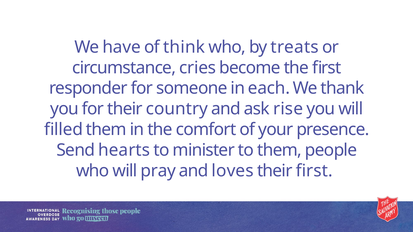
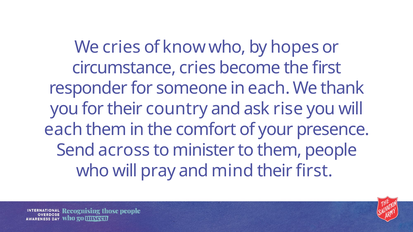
We have: have -> cries (122, 47)
think: think -> know (184, 47)
treats: treats -> hopes (295, 47)
filled: filled -> each (63, 130)
hearts: hearts -> across (124, 150)
loves: loves -> mind (233, 171)
